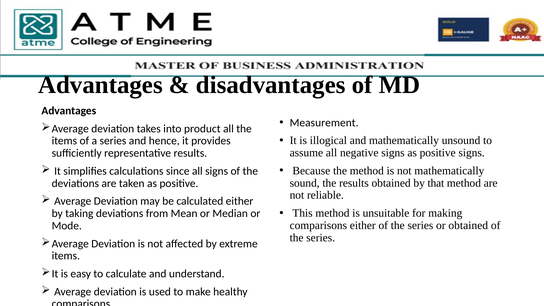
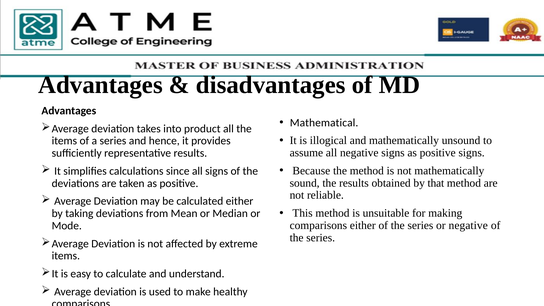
Measurement: Measurement -> Mathematical (324, 123)
or obtained: obtained -> negative (468, 225)
